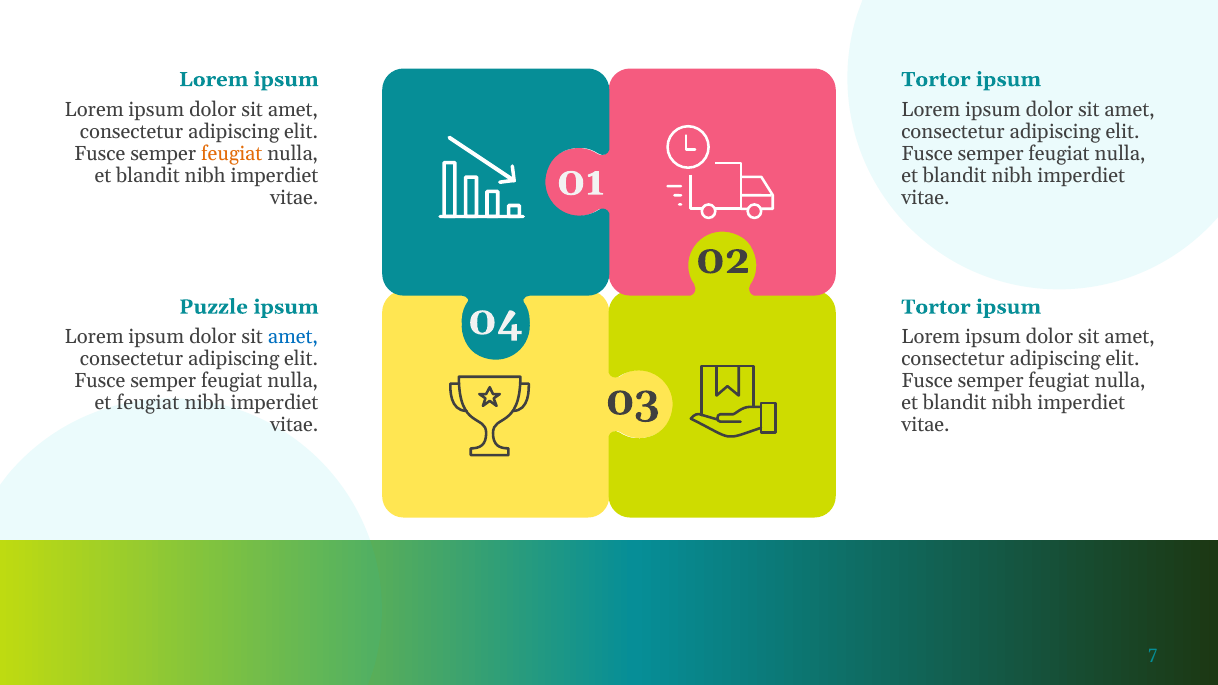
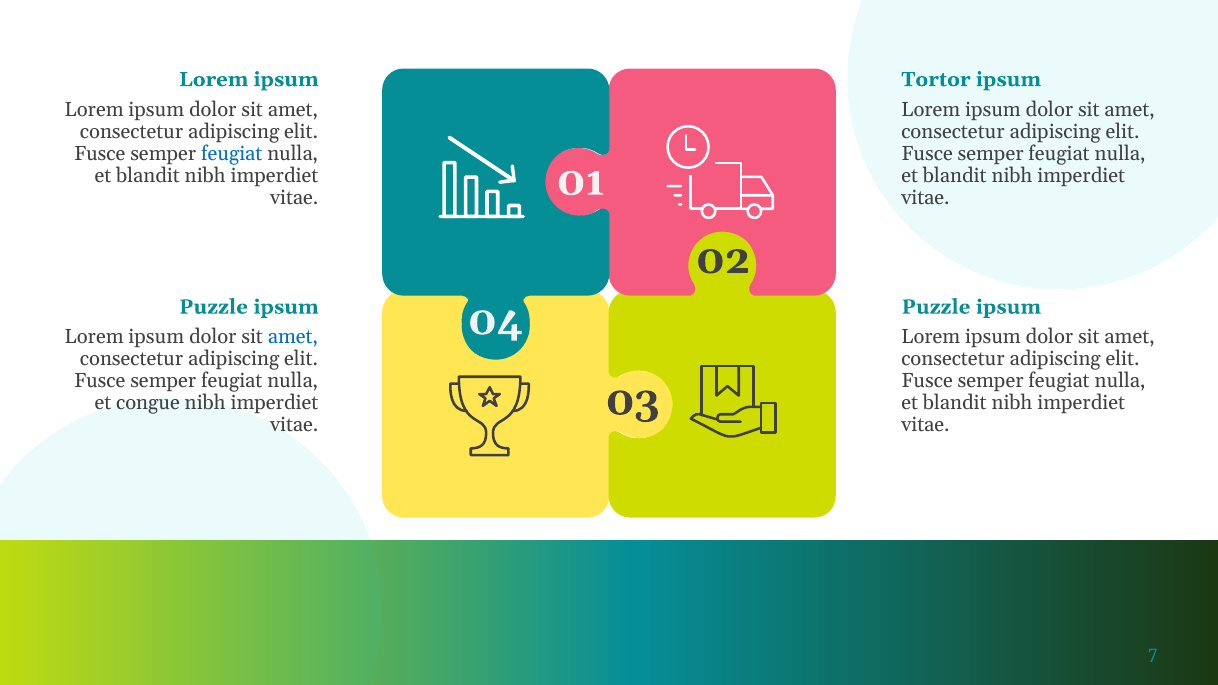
feugiat colour: orange -> blue (232, 154)
Tortor: Tortor -> Puzzle (936, 307)
et feugiat: feugiat -> congue (148, 403)
